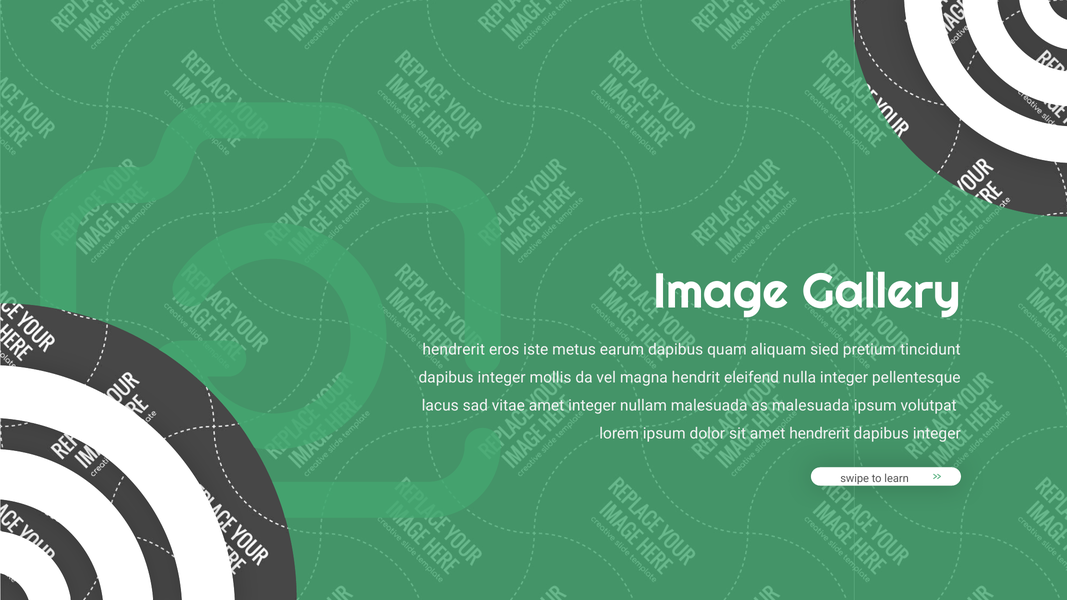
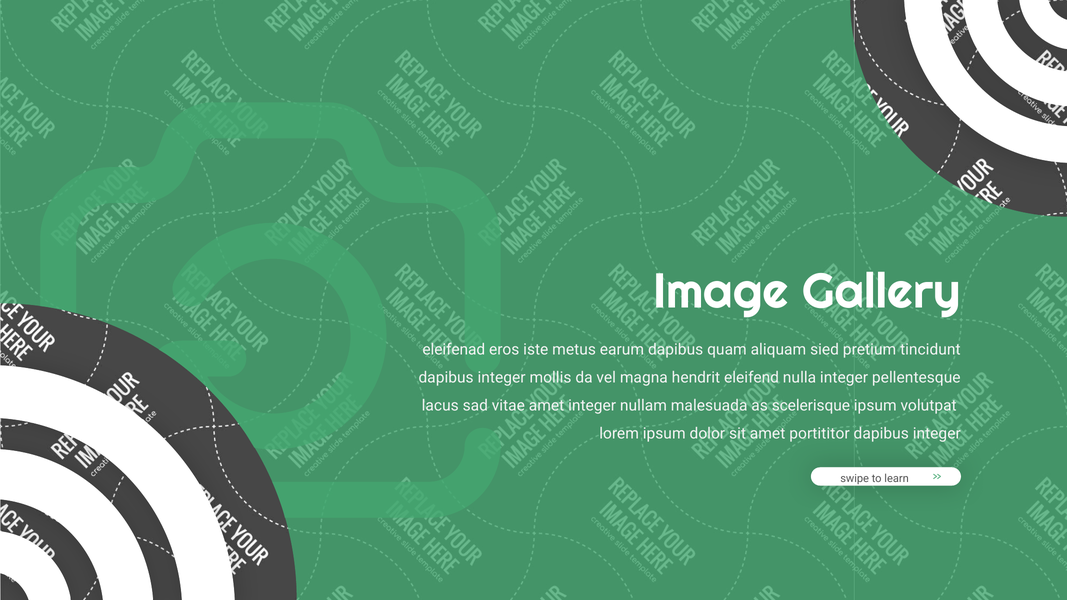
hendrerit: hendrerit -> eleifenad (454, 349)
as malesuada: malesuada -> scelerisque (811, 405)
amet hendrerit: hendrerit -> portititor (819, 433)
